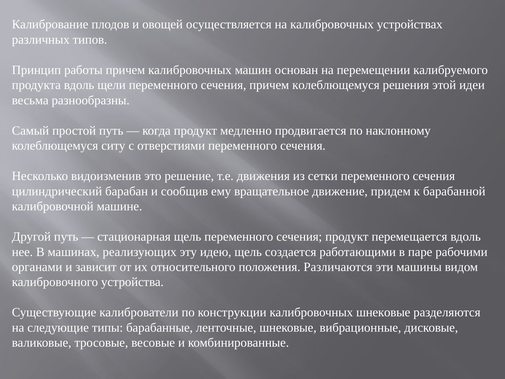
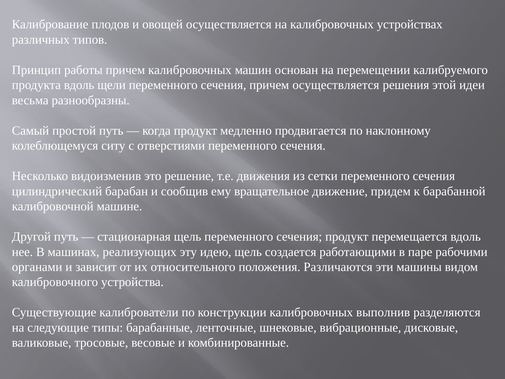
причем колеблющемуся: колеблющемуся -> осуществляется (336, 85)
калибровочных шнековые: шнековые -> выполнив (383, 312)
